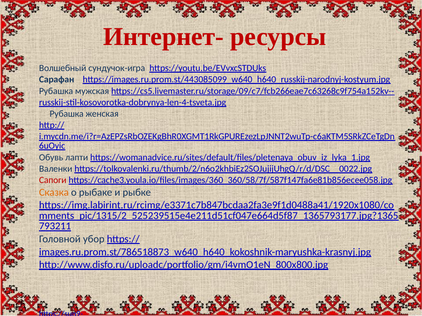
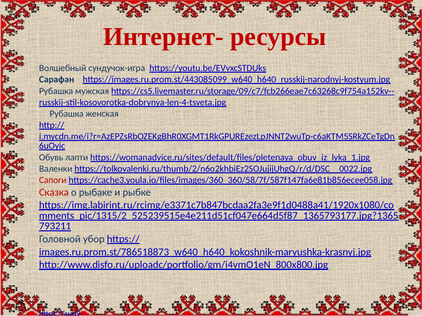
Сказка colour: orange -> red (54, 193)
